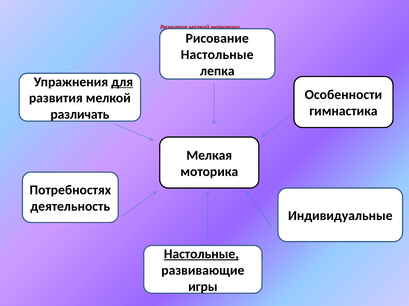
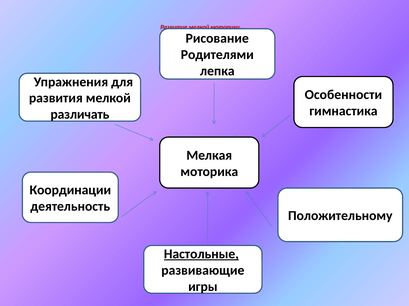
Настольные: Настольные -> Родителями (217, 55)
для underline: present -> none (122, 82)
Потребностях: Потребностях -> Координации (70, 191)
Индивидуальные: Индивидуальные -> Положительному (340, 216)
